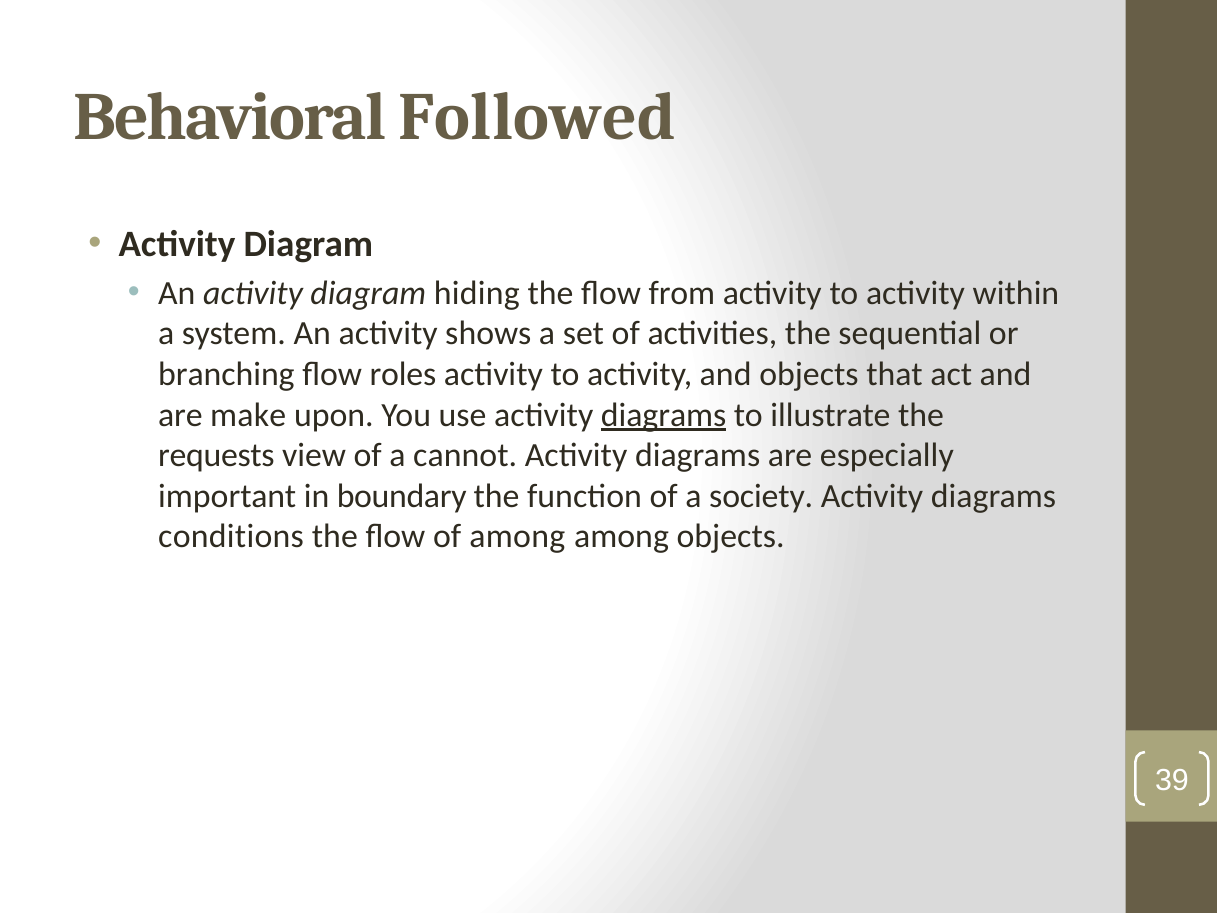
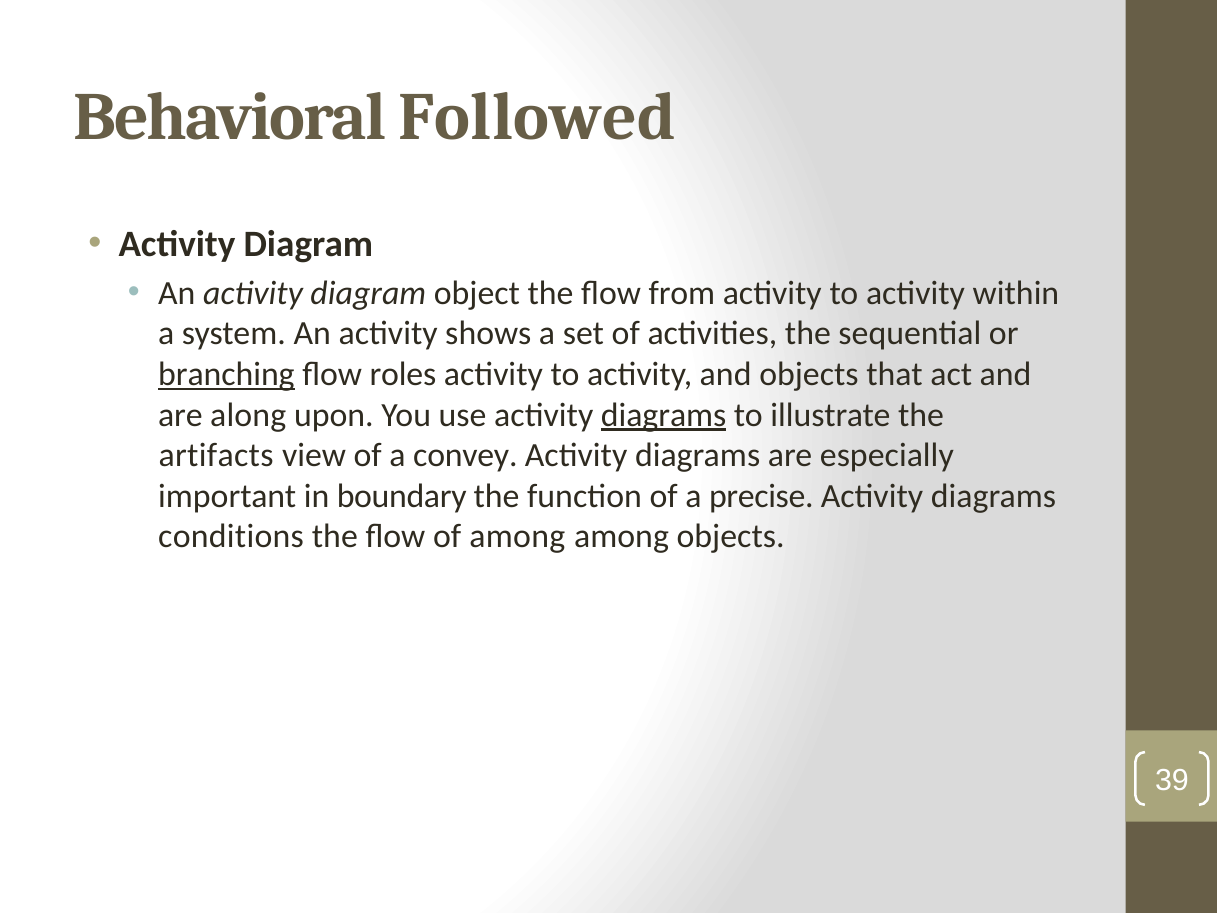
hiding: hiding -> object (477, 293)
branching underline: none -> present (226, 374)
make: make -> along (248, 415)
requests: requests -> artifacts (216, 455)
cannot: cannot -> convey (465, 455)
society: society -> precise (761, 496)
